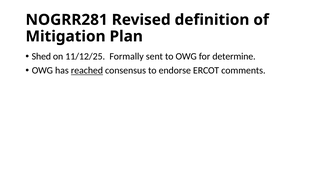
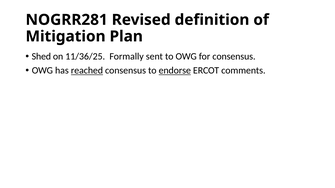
11/12/25: 11/12/25 -> 11/36/25 (85, 57)
for determine: determine -> consensus (234, 57)
endorse underline: none -> present (175, 71)
